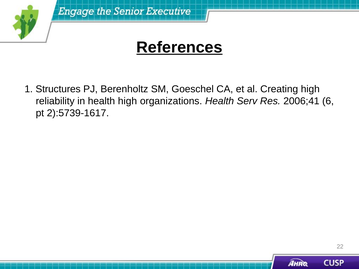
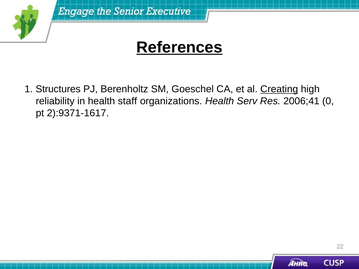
Creating underline: none -> present (279, 89)
health high: high -> staff (127, 101)
6: 6 -> 0 (328, 101)
2):5739-1617: 2):5739-1617 -> 2):9371-1617 (78, 113)
